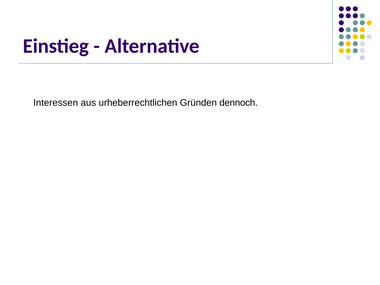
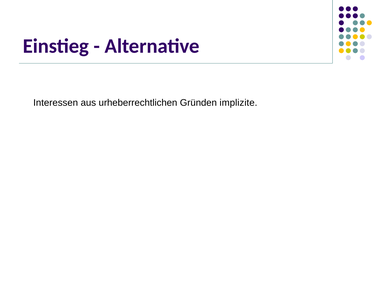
dennoch: dennoch -> implizite (238, 103)
